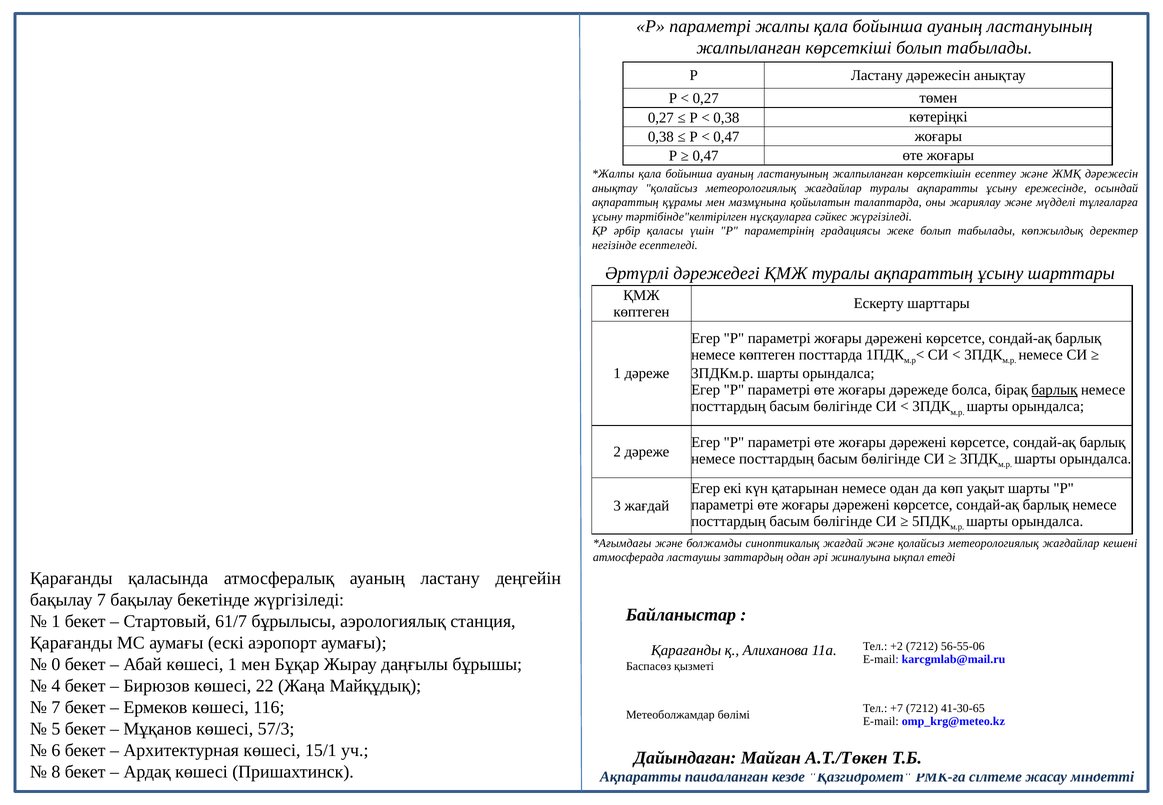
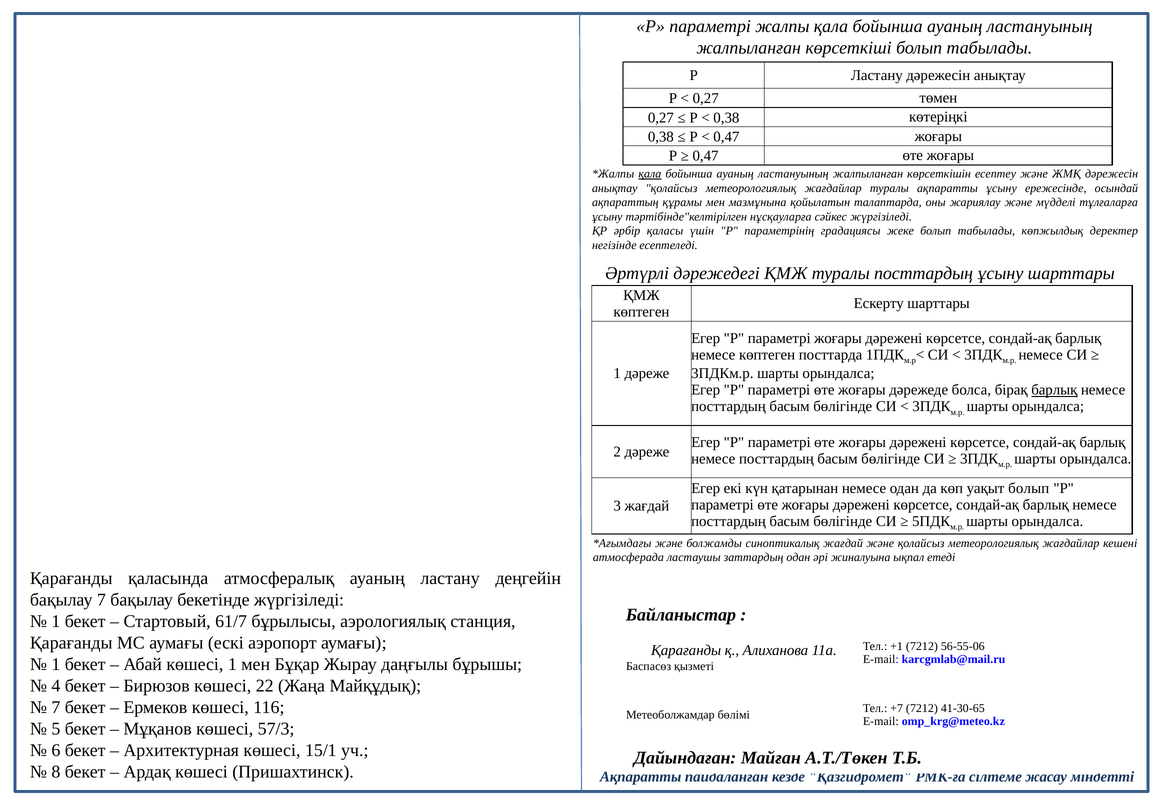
қала underline: none -> present (650, 174)
туралы ақпараттың: ақпараттың -> посттардың (924, 273)
уақыт шарты: шарты -> болып (1029, 488)
+2: +2 -> +1 (897, 646)
0: 0 -> 1 (56, 664)
